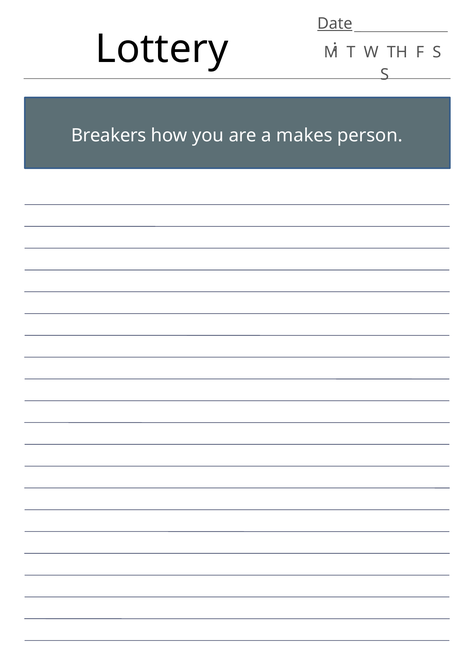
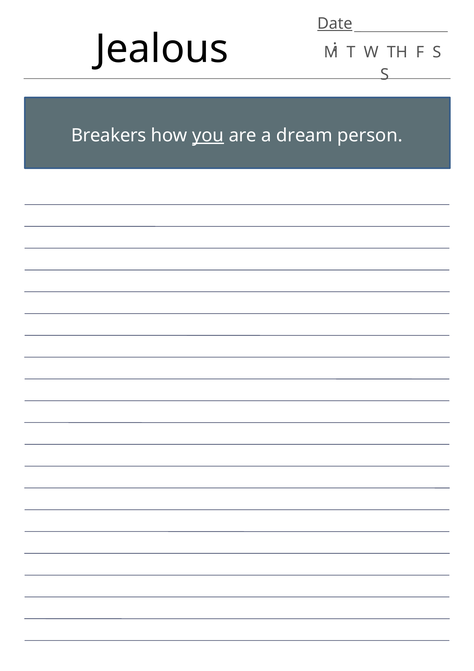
Lottery: Lottery -> Jealous (162, 49)
you underline: none -> present (208, 135)
makes: makes -> dream (304, 135)
